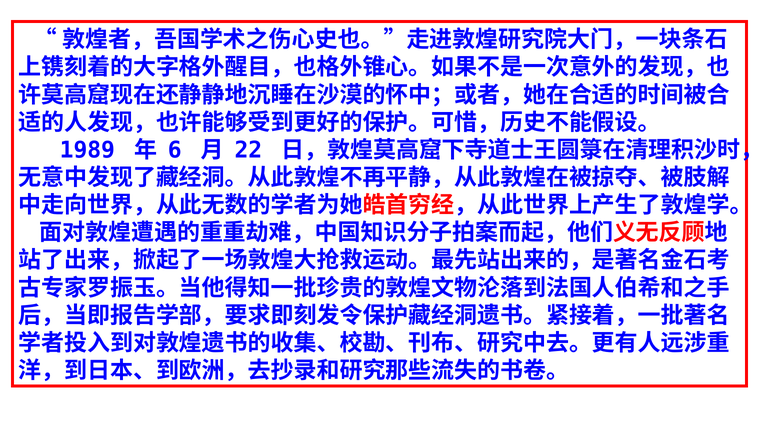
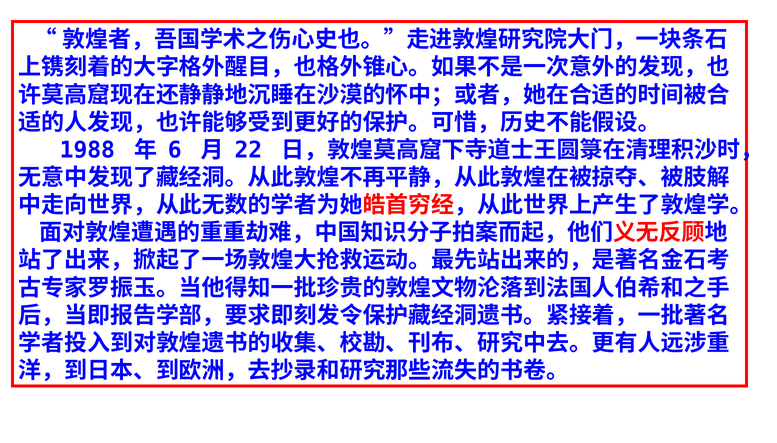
1989: 1989 -> 1988 (87, 150)
